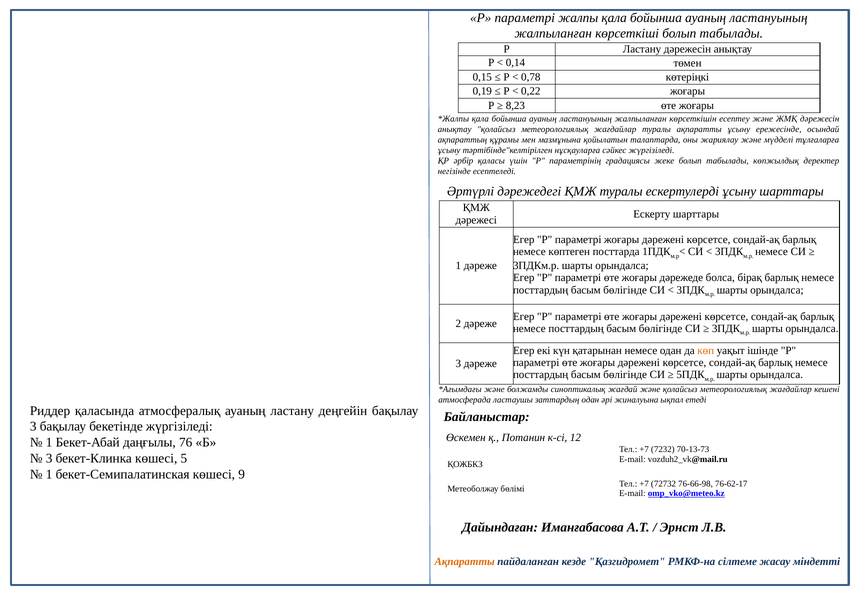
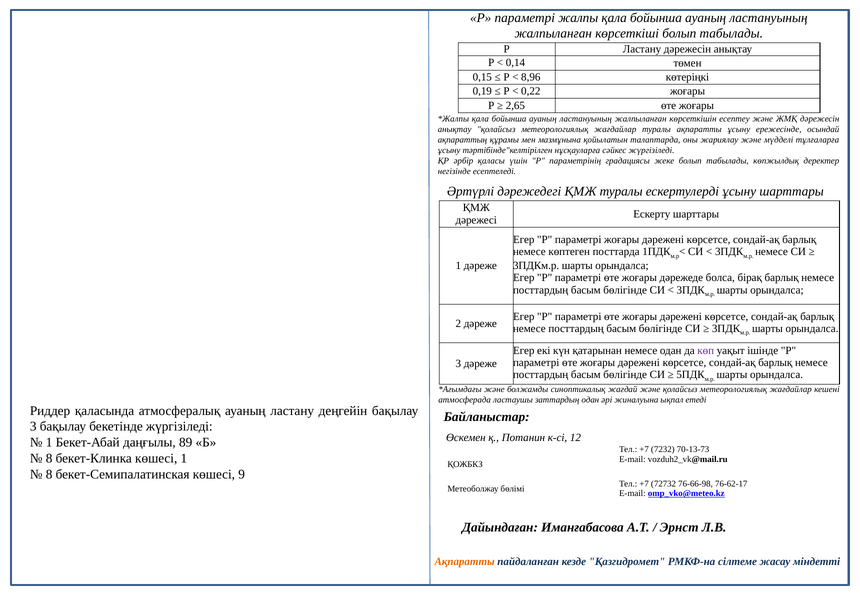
0,78: 0,78 -> 8,96 (531, 77)
8,23: 8,23 -> 2,65 (515, 105)
көп colour: orange -> purple (706, 351)
76: 76 -> 89 (186, 443)
3: 3 -> 8 (49, 459)
көшесі 5: 5 -> 1 (184, 459)
1: 1 -> 8 (49, 475)
